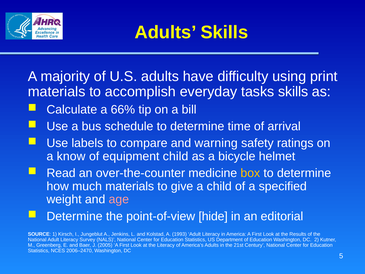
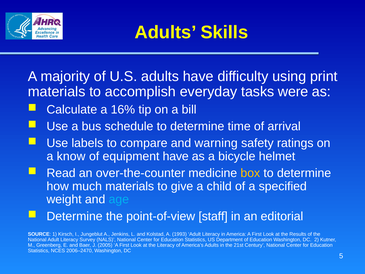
tasks skills: skills -> were (293, 92)
66%: 66% -> 16% (123, 110)
equipment child: child -> have (176, 156)
age colour: pink -> light blue (119, 199)
hide: hide -> staff (213, 216)
